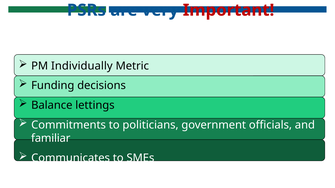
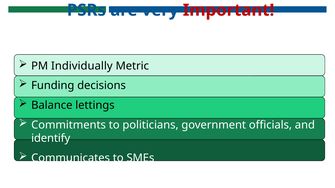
familiar: familiar -> identify (51, 139)
